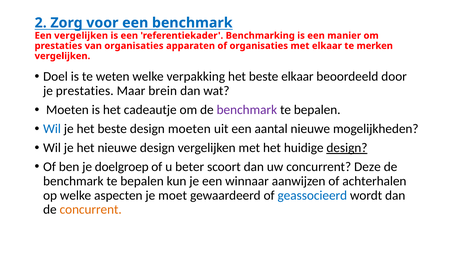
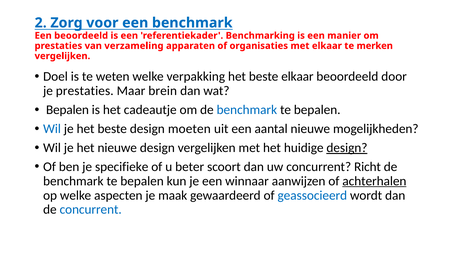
Een vergelijken: vergelijken -> beoordeeld (81, 36)
van organisaties: organisaties -> verzameling (134, 46)
Moeten: Moeten -> Bepalen (67, 110)
benchmark colour: purple -> blue (247, 110)
doelgroep: doelgroep -> specifieke (122, 167)
Deze: Deze -> Richt (368, 167)
achterhalen underline: none -> present (374, 181)
moet: moet -> maak (173, 196)
concurrent colour: orange -> blue (91, 210)
